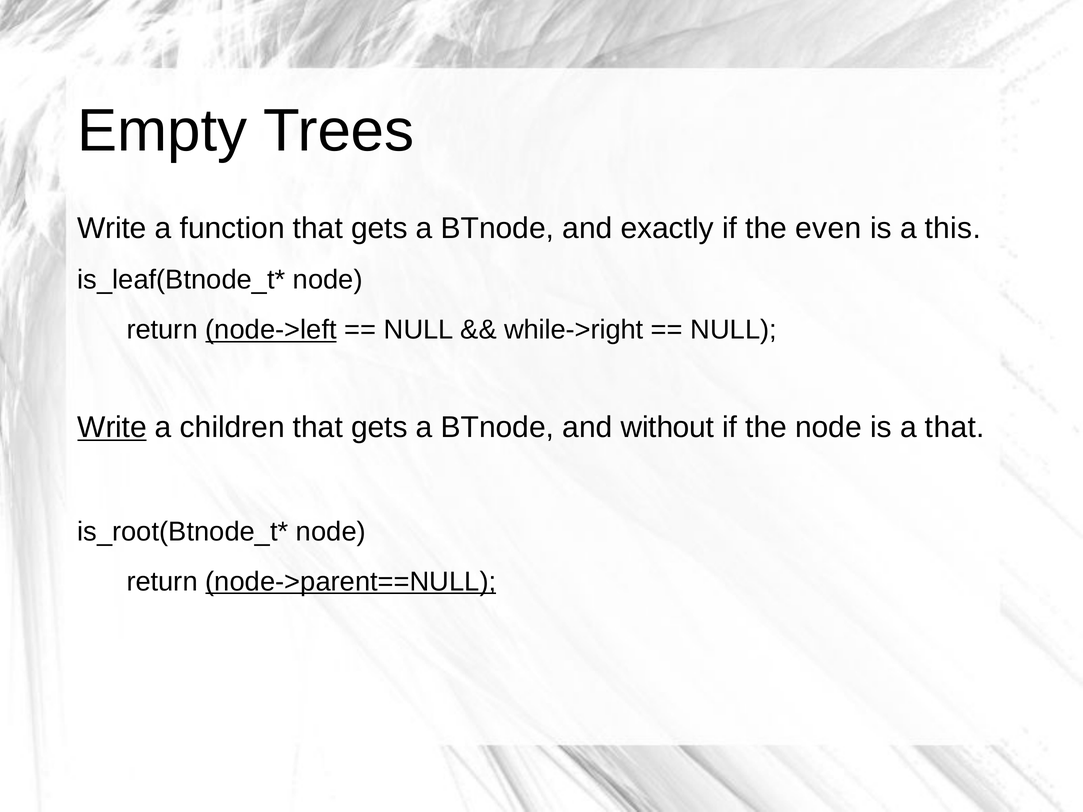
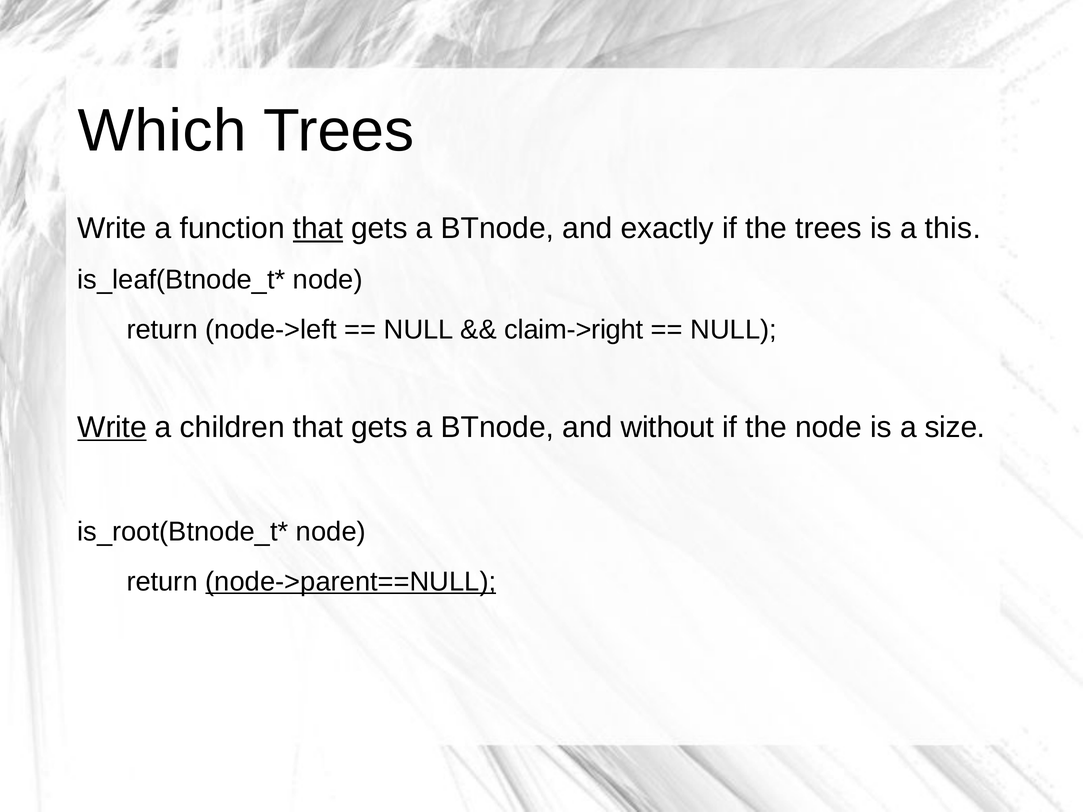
Empty: Empty -> Which (162, 131)
that underline: none -> present (318, 229)
the even: even -> trees (829, 229)
node->left underline: present -> none (271, 330)
while->right: while->right -> claim->right (574, 330)
a that: that -> size (955, 427)
